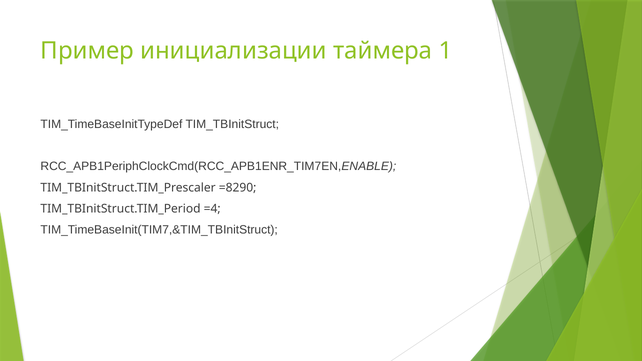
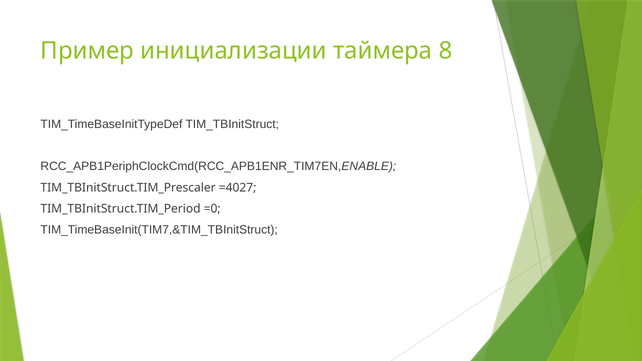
1: 1 -> 8 (445, 51)
=8290: =8290 -> =4027 (238, 188)
=4: =4 -> =0 (212, 209)
